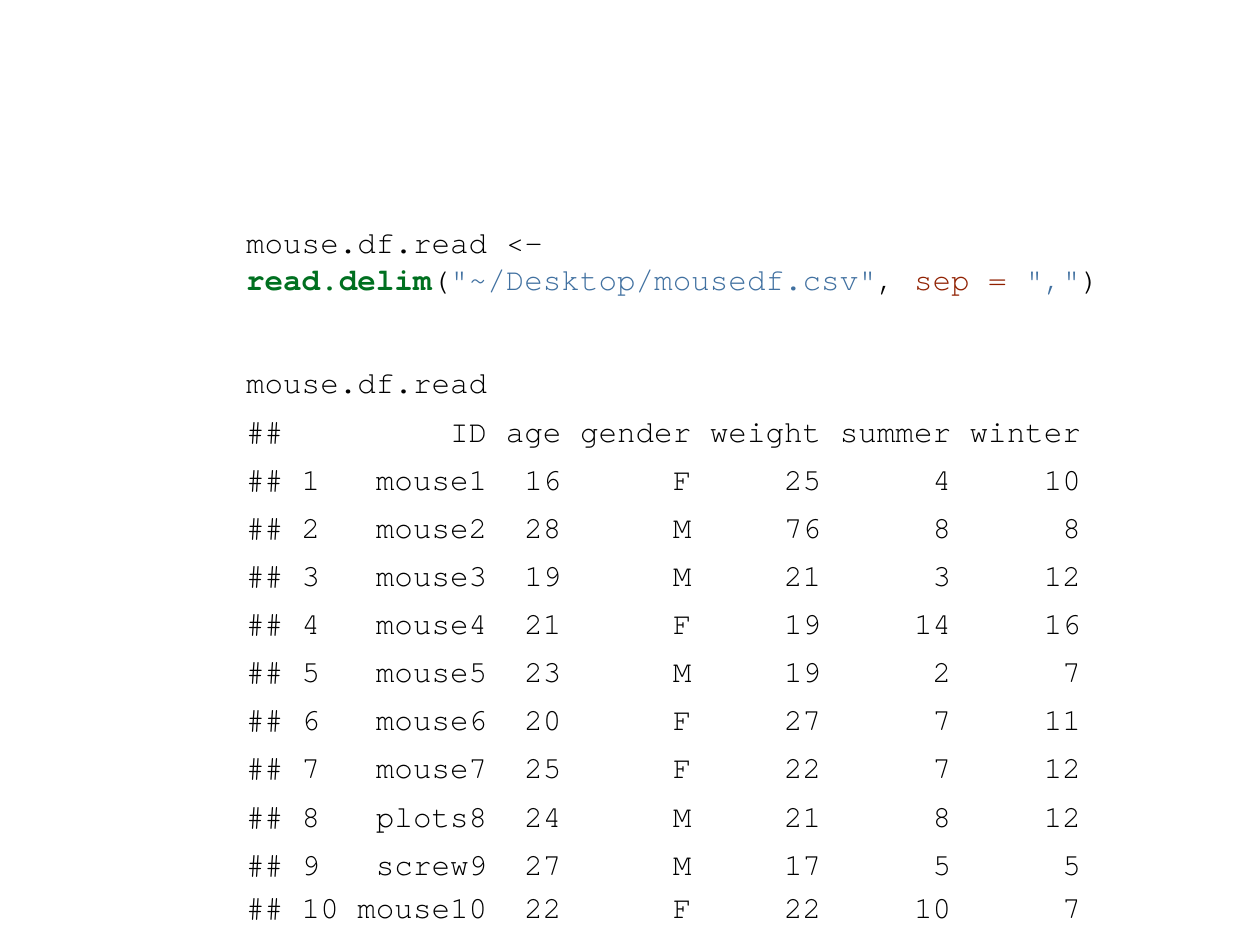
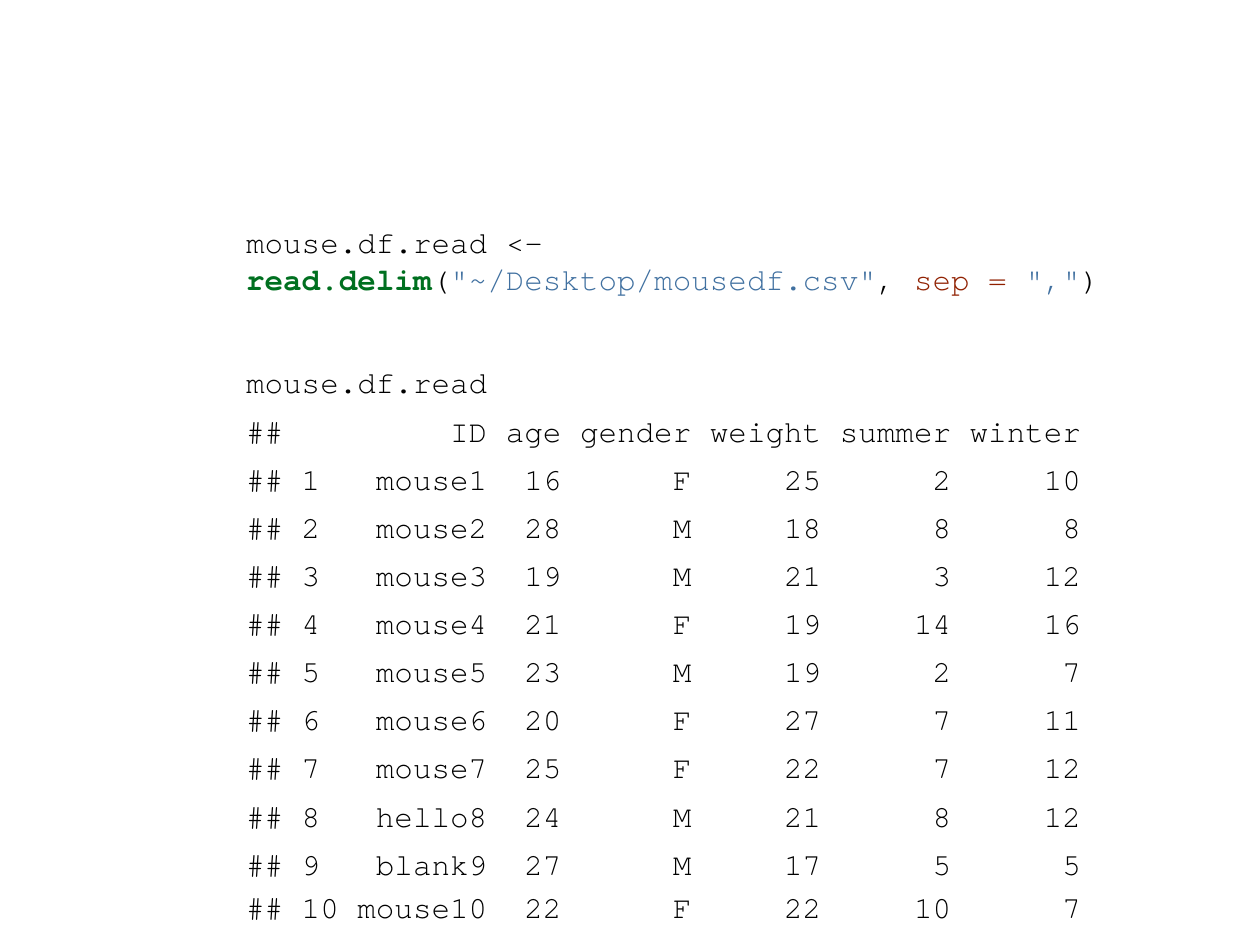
25 4: 4 -> 2 (942, 480)
76: 76 -> 18 (803, 528)
plots8: plots8 -> hello8 (432, 817)
screw9: screw9 -> blank9 (432, 865)
